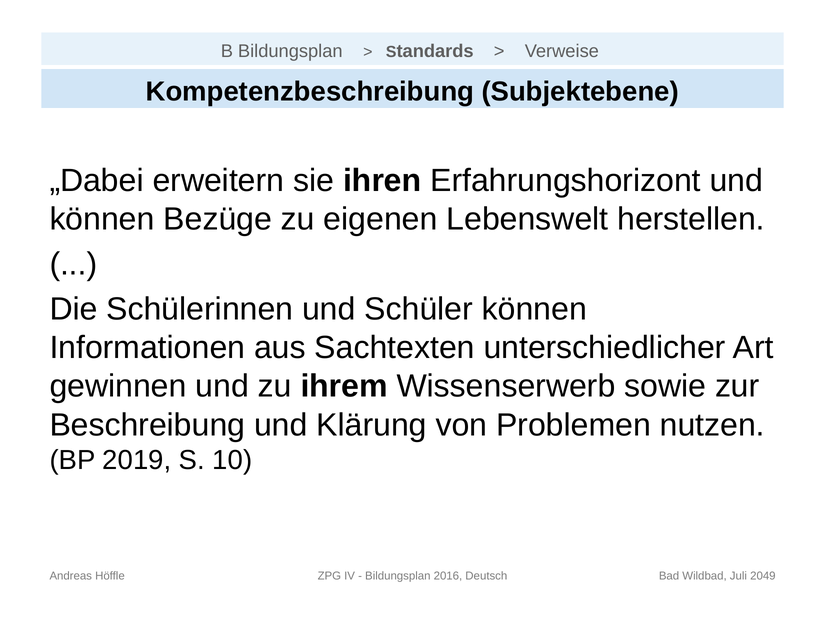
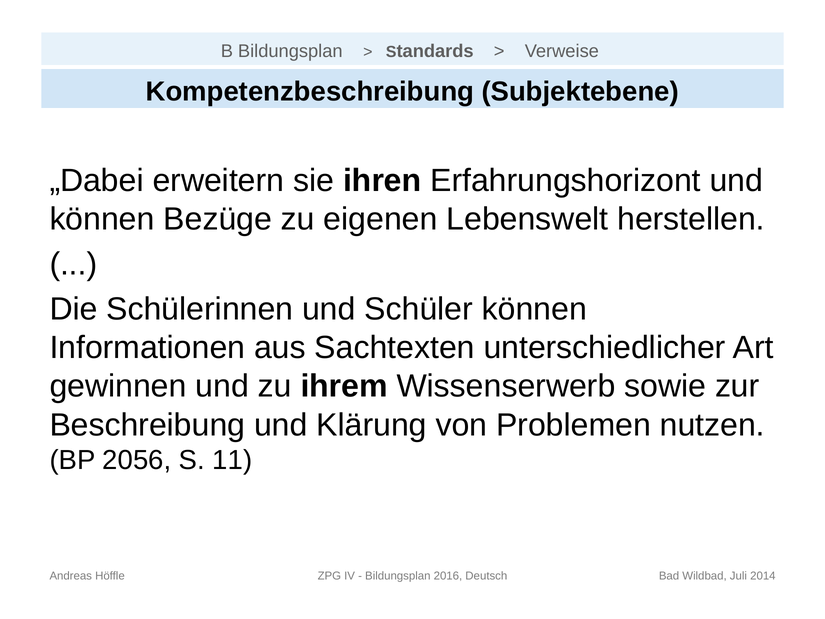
2019: 2019 -> 2056 (137, 460)
10: 10 -> 11 (232, 460)
2049: 2049 -> 2014 (763, 576)
